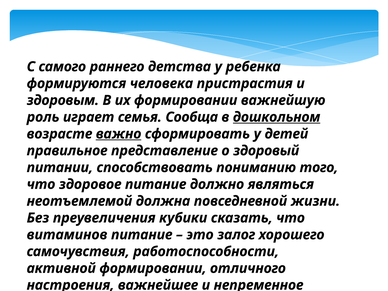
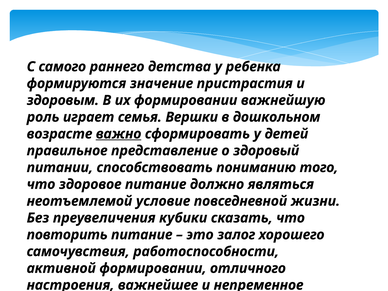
человека: человека -> значение (161, 83)
Сообща: Сообща -> Вершки (192, 117)
дошкольном underline: present -> none (277, 117)
неотъемлемой должна: должна -> условие (163, 201)
витаминов: витаминов -> повторить (67, 235)
